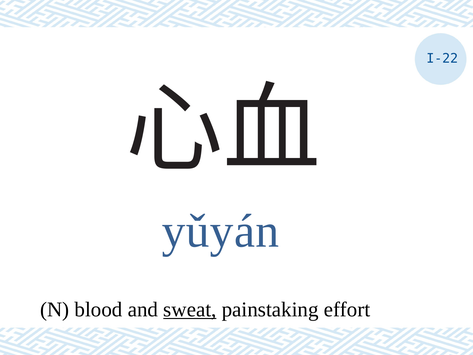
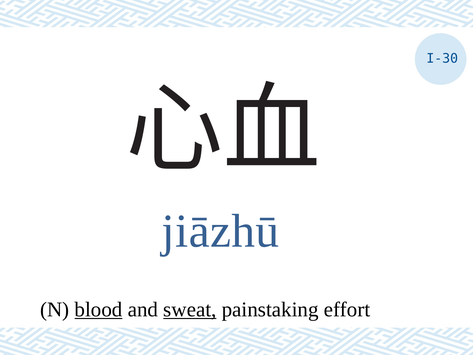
I-22: I-22 -> I-30 (442, 58)
yǔyán: yǔyán -> jiāzhū (220, 231)
blood underline: none -> present (99, 309)
